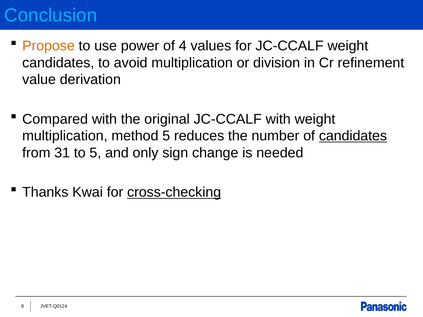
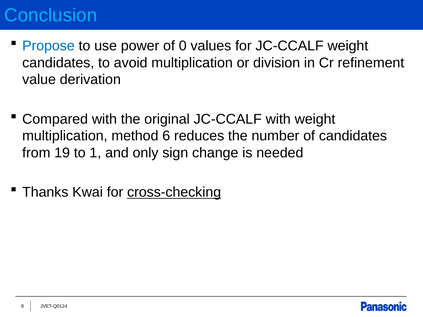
Propose colour: orange -> blue (48, 46)
4: 4 -> 0 (183, 46)
method 5: 5 -> 6 (166, 136)
candidates underline: present -> none (353, 136)
31: 31 -> 19 (62, 153)
to 5: 5 -> 1 (95, 153)
